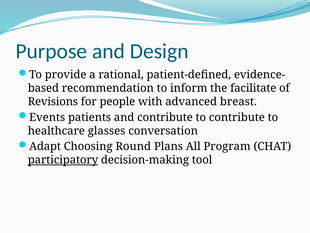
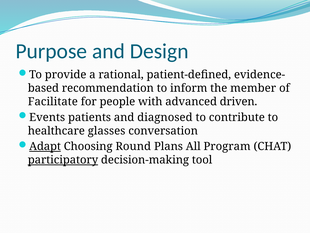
facilitate: facilitate -> member (253, 88)
Revisions: Revisions -> Facilitate (53, 101)
breast: breast -> driven (239, 101)
and contribute: contribute -> diagnosed (165, 117)
Adapt underline: none -> present (45, 146)
